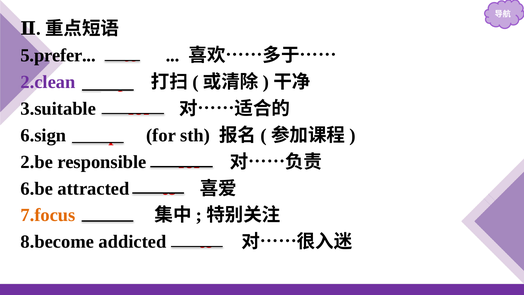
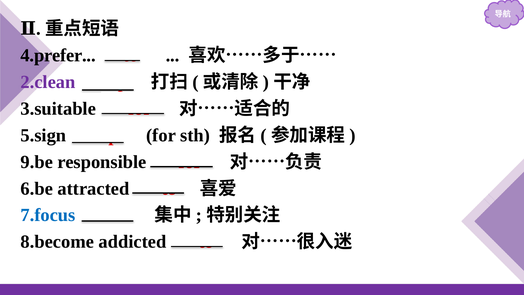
5.prefer: 5.prefer -> 4.prefer (58, 55)
6.sign: 6.sign -> 5.sign (43, 135)
2.be: 2.be -> 9.be (37, 162)
7.focus colour: orange -> blue (48, 215)
